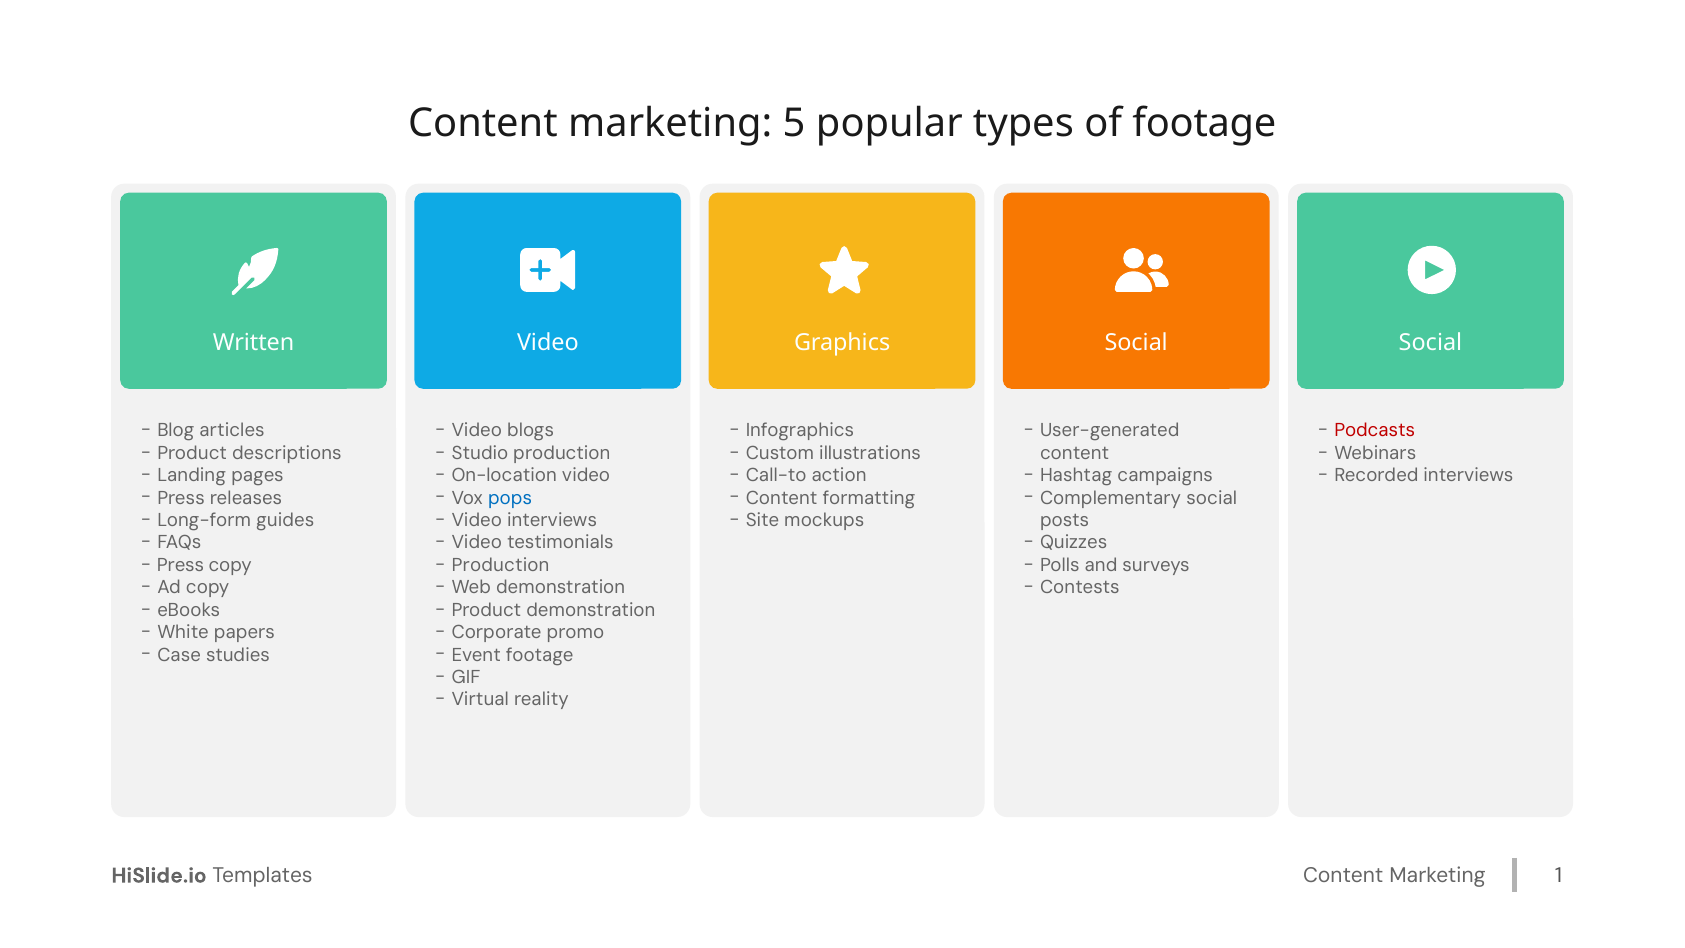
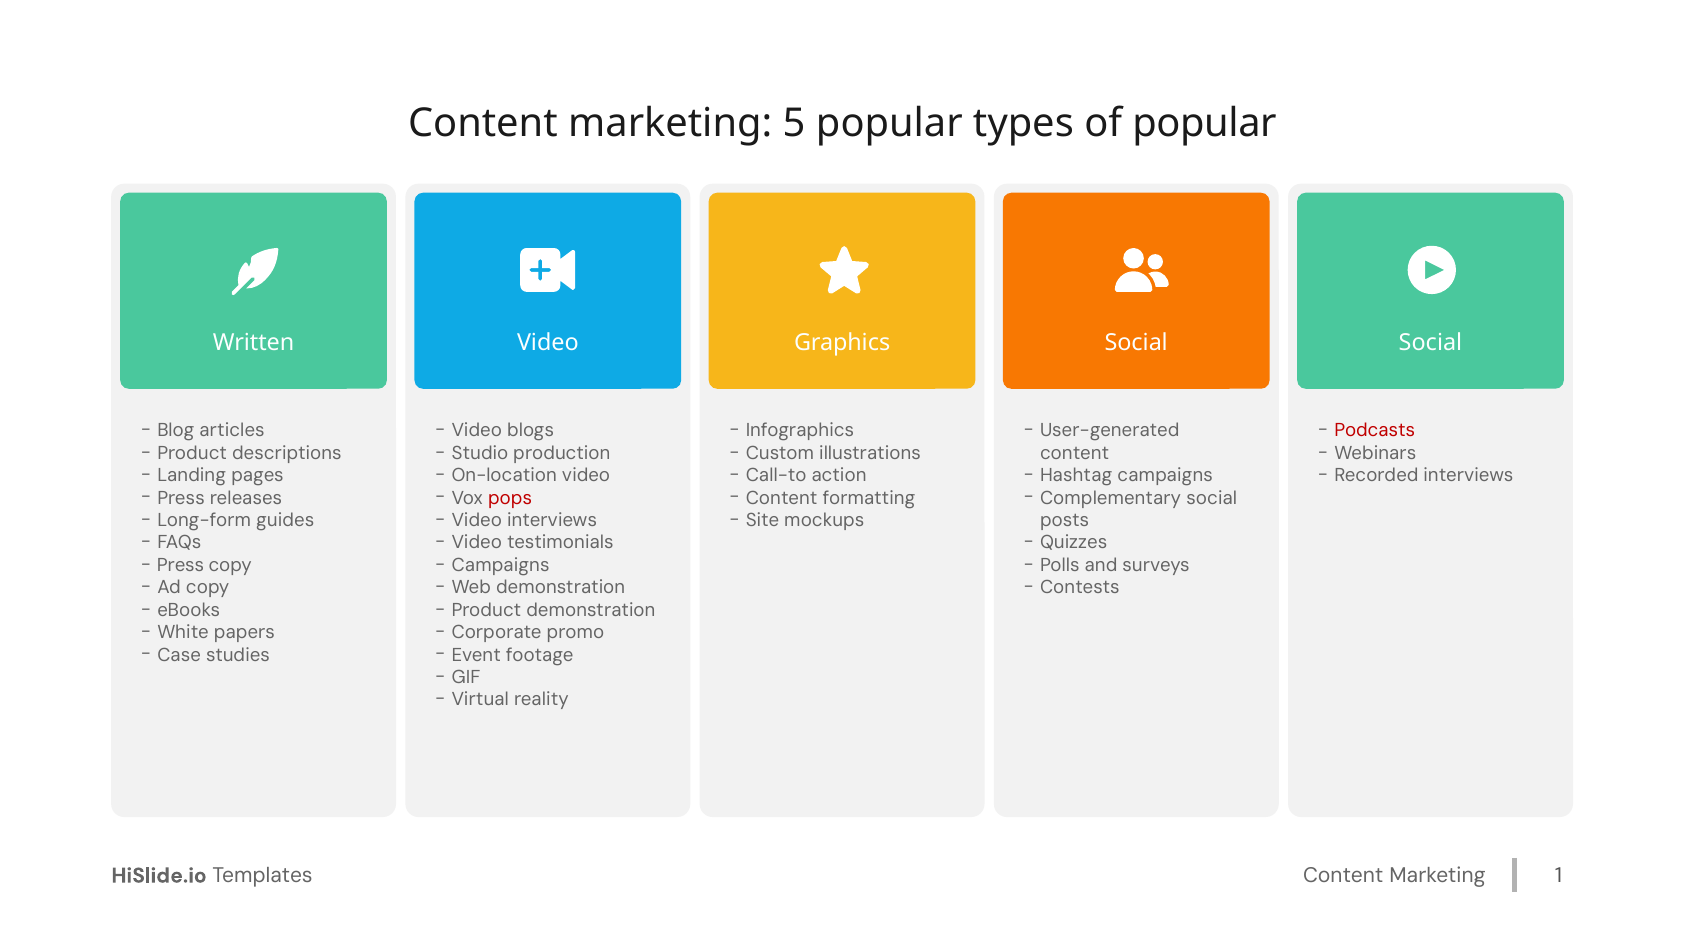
of footage: footage -> popular (1204, 124)
pops colour: blue -> red (510, 498)
Production: Production -> Campaigns (501, 565)
